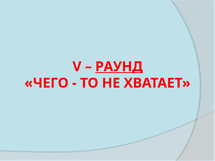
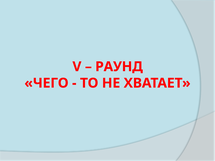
РАУНД underline: present -> none (119, 67)
